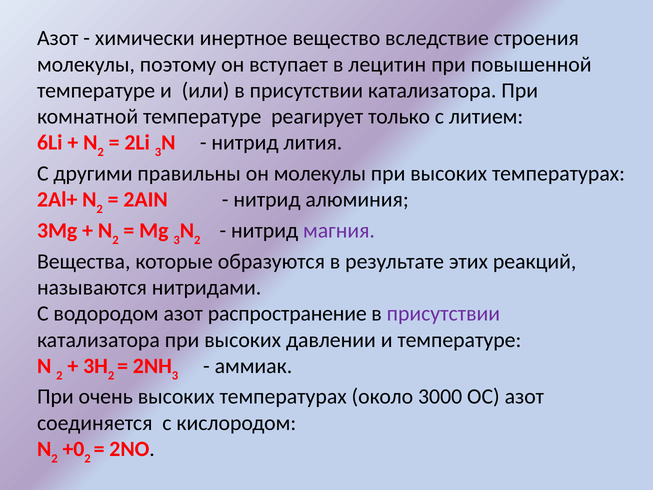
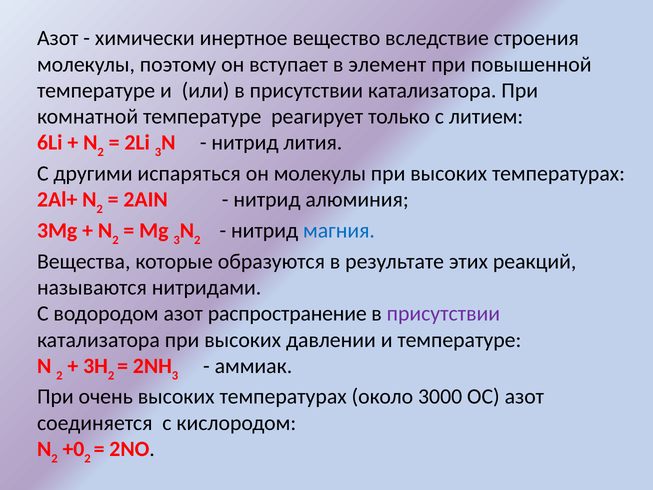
лецитин: лецитин -> элемент (387, 64)
правильны: правильны -> испаряться (189, 174)
магния colour: purple -> blue (339, 230)
